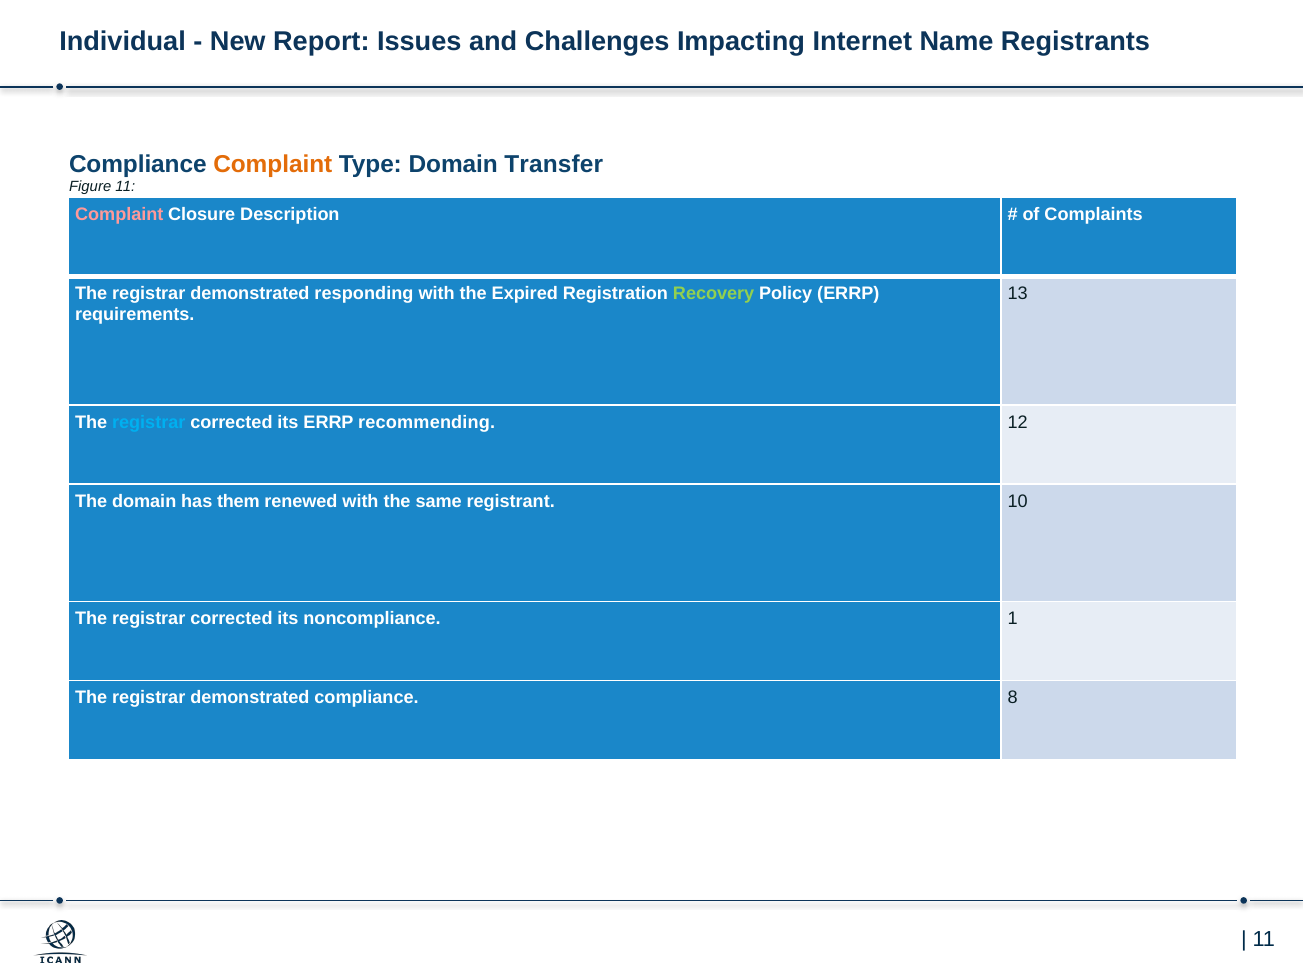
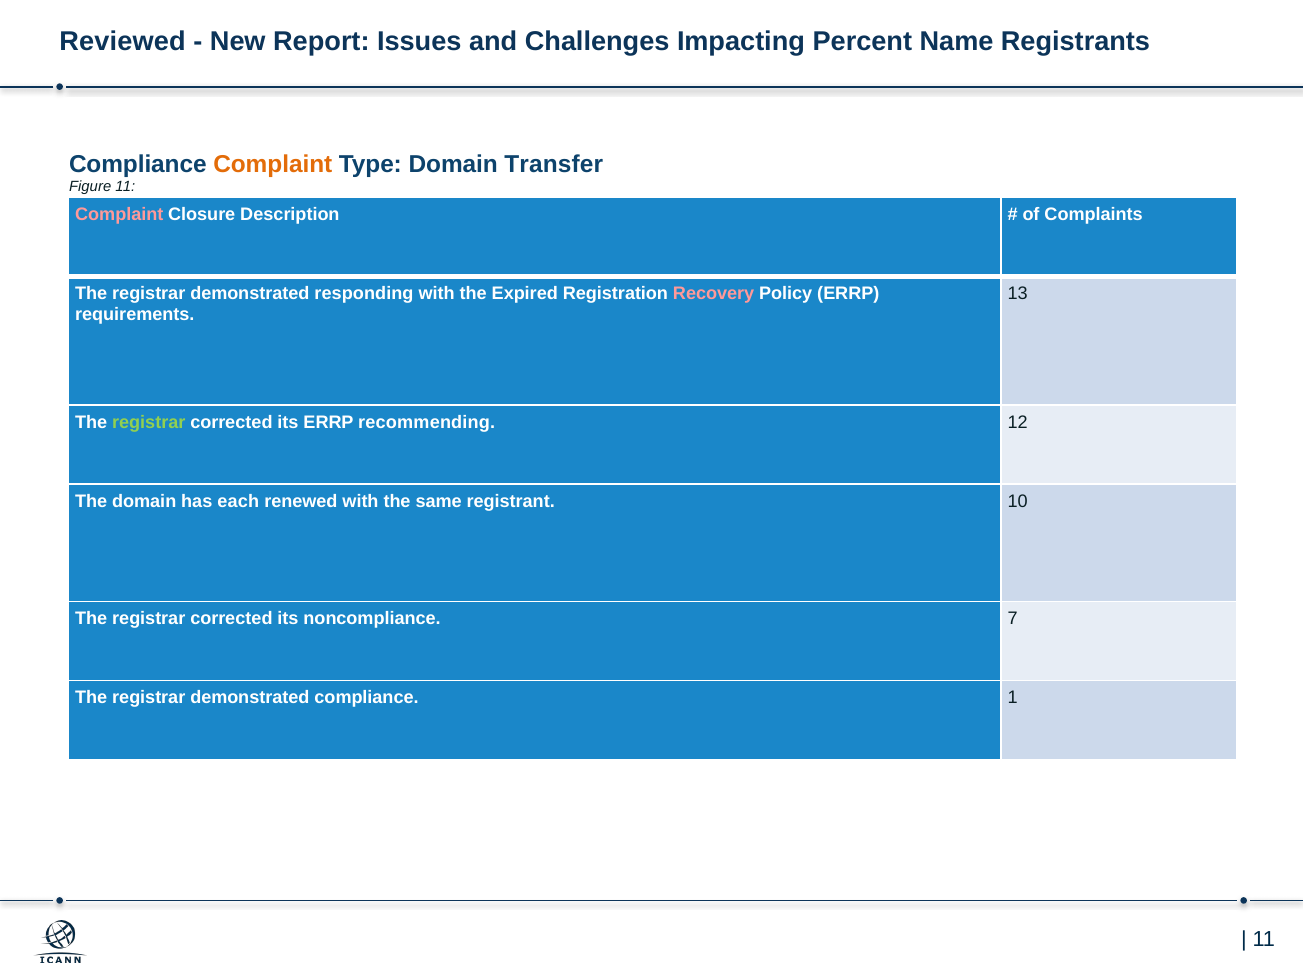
Individual: Individual -> Reviewed (122, 41)
Internet: Internet -> Percent (862, 41)
Recovery colour: light green -> pink (714, 294)
registrar colour: light blue -> light green (149, 422)
them: them -> each (238, 501)
1: 1 -> 7 (1013, 619)
8: 8 -> 1 (1013, 698)
